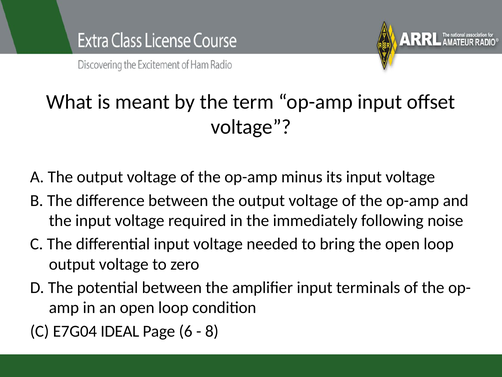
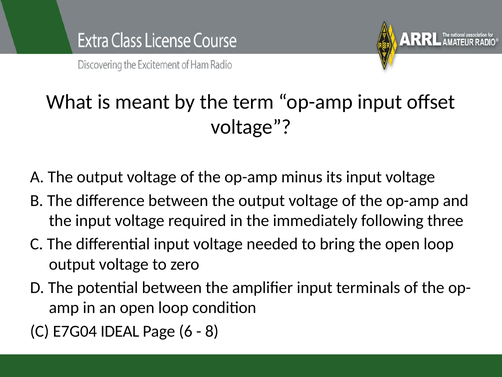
noise: noise -> three (445, 220)
